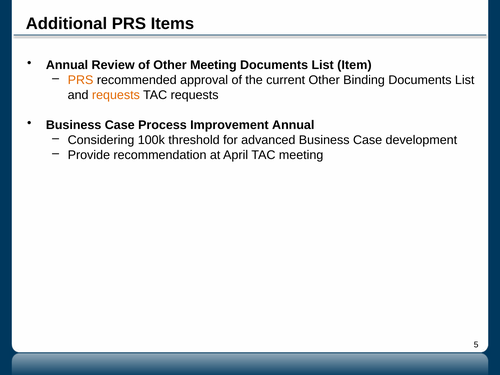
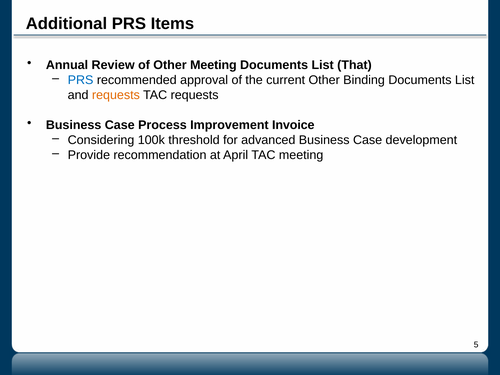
Item: Item -> That (354, 65)
PRS colour: orange -> blue (81, 80)
Improvement Annual: Annual -> Invoice (293, 125)
